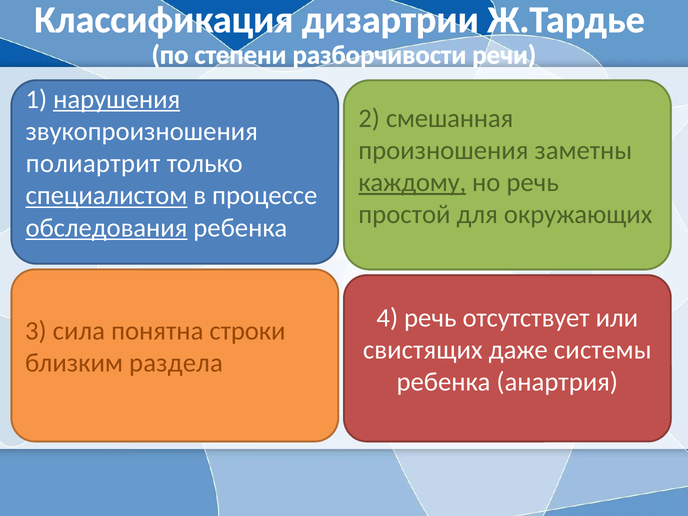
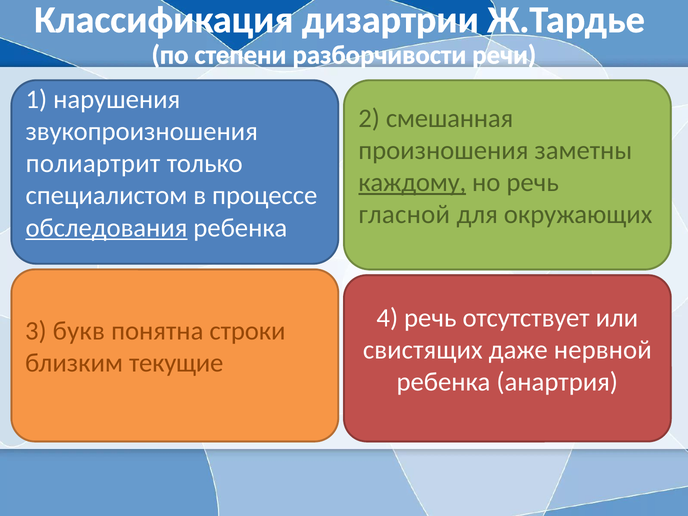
нарушения underline: present -> none (117, 99)
специалистом underline: present -> none (106, 196)
простой: простой -> гласной (404, 215)
сила: сила -> букв (79, 331)
системы: системы -> нервной (603, 350)
раздела: раздела -> текущие (176, 363)
